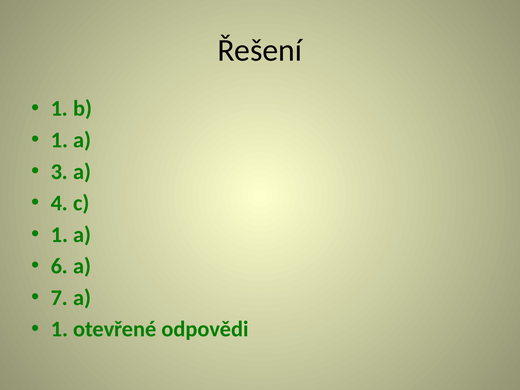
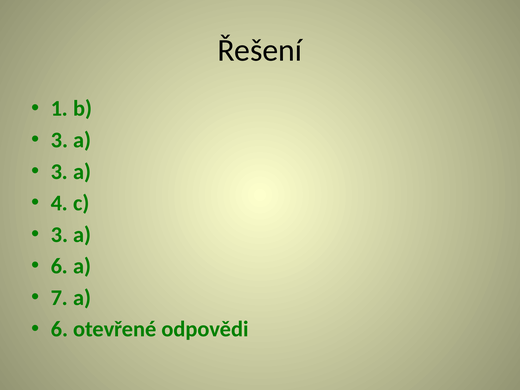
1: 1 -> 3 (59, 140)
1: 1 -> 3 (59, 235)
1: 1 -> 6 (59, 329)
